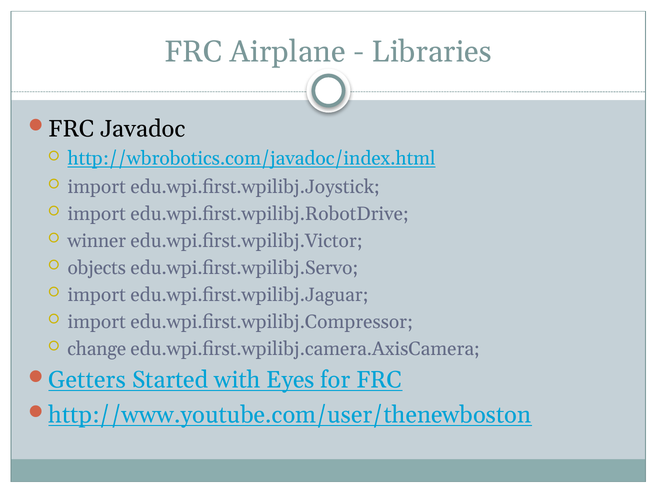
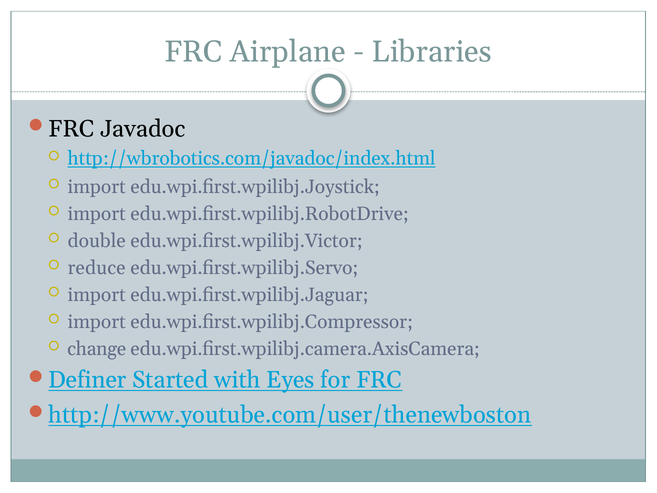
winner: winner -> double (97, 241)
objects: objects -> reduce (97, 268)
Getters: Getters -> Definer (87, 380)
